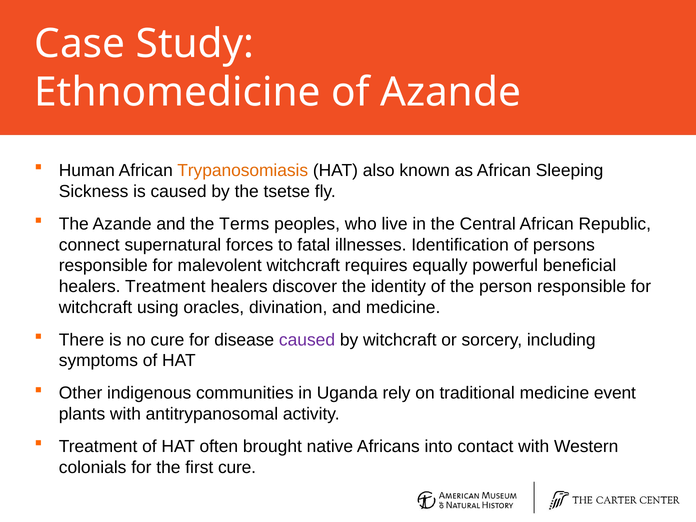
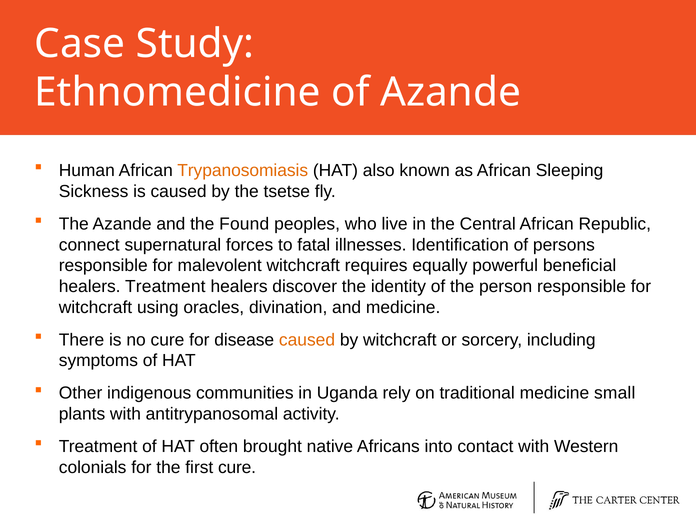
Terms: Terms -> Found (244, 224)
caused colour: purple -> orange (307, 340)
event: event -> small (615, 393)
